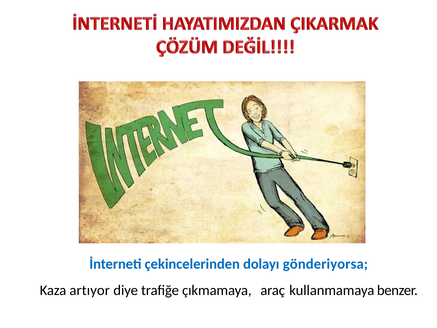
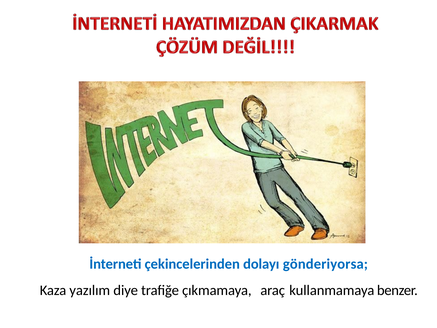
artıyor: artıyor -> yazılım (90, 290)
